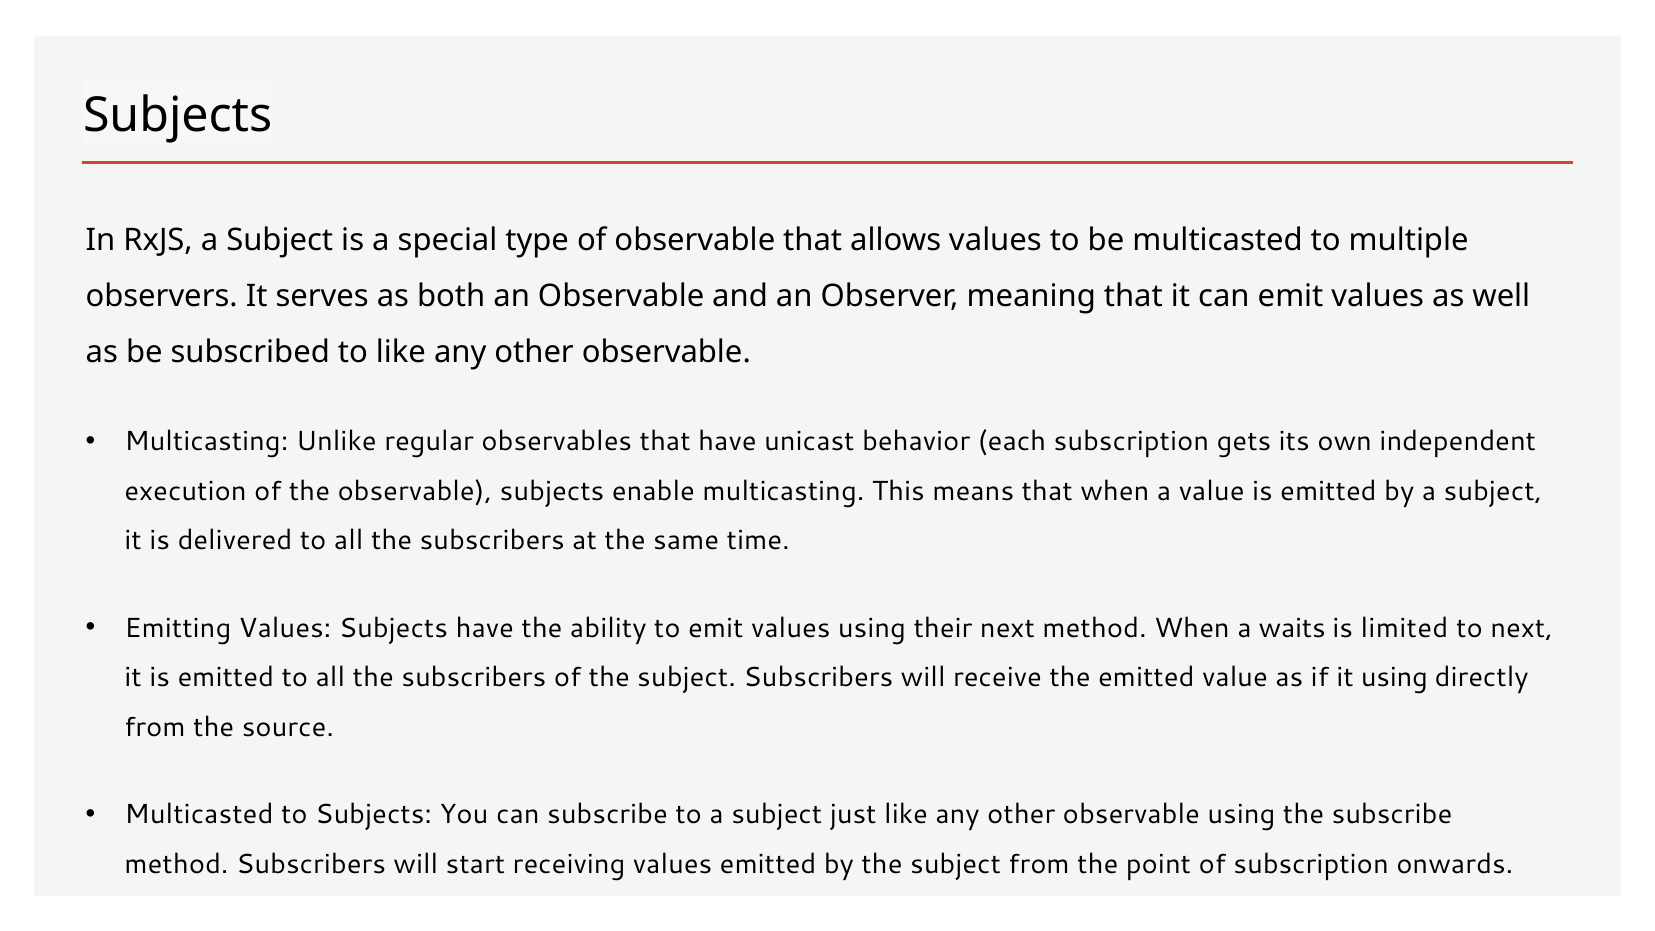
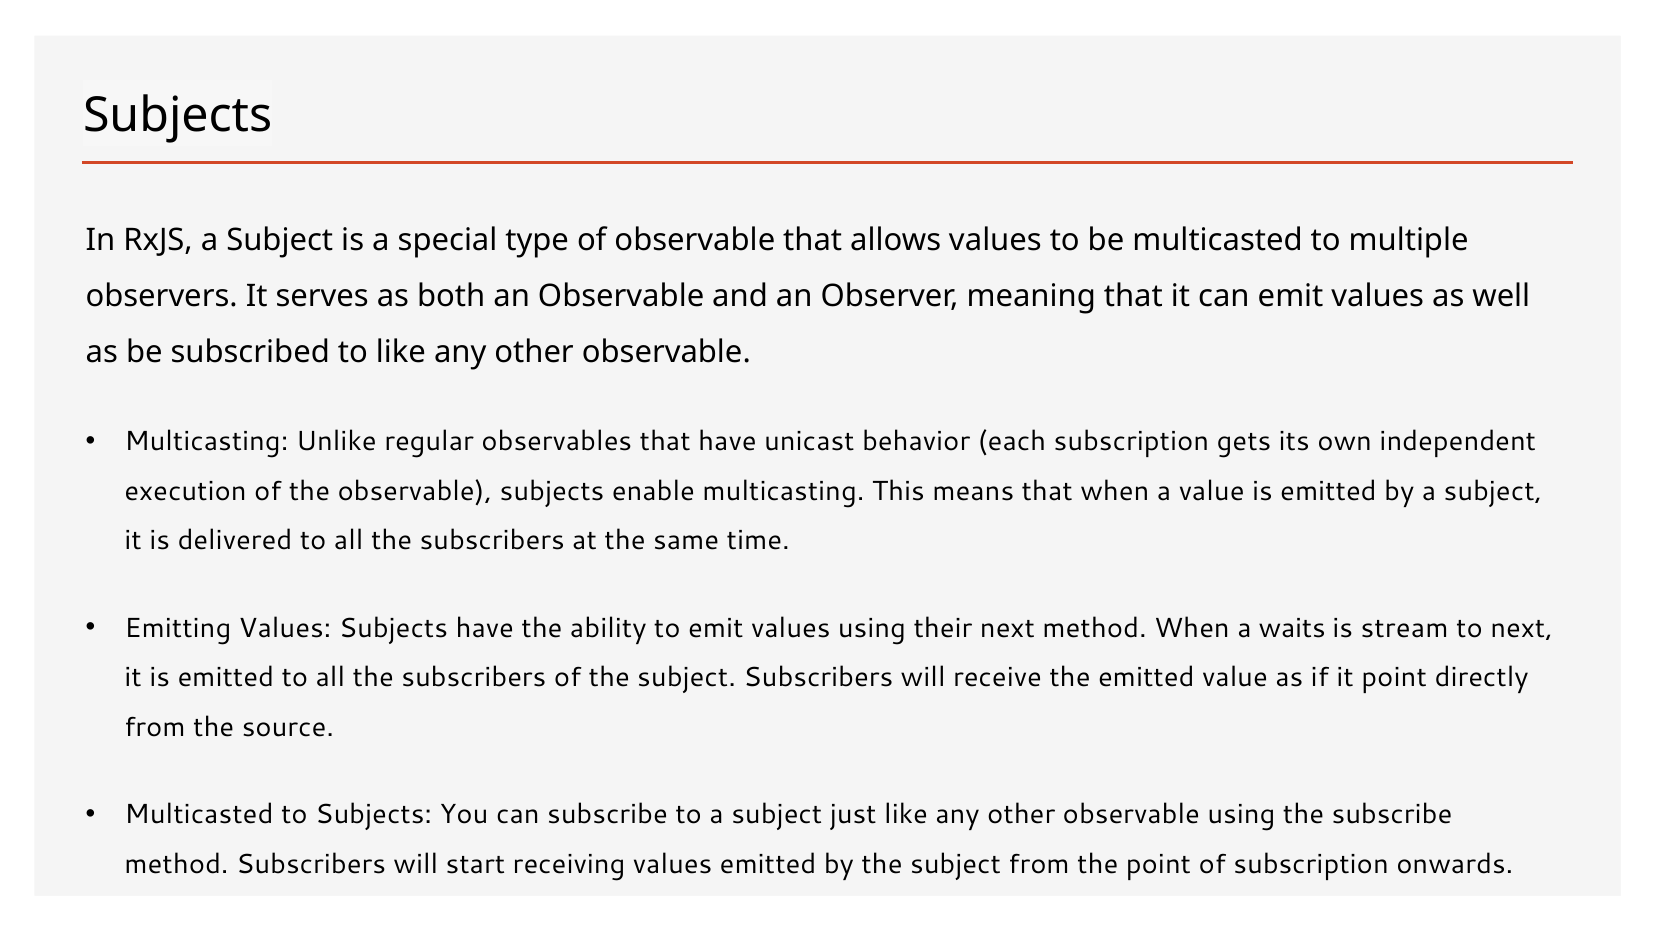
limited: limited -> stream (1405, 628)
it using: using -> point (1394, 678)
